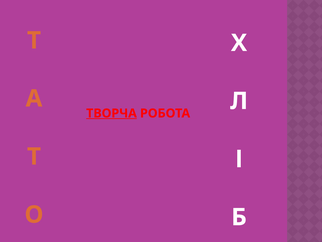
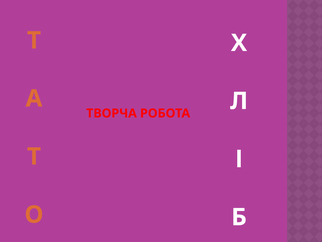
ТВОРЧА underline: present -> none (111, 113)
